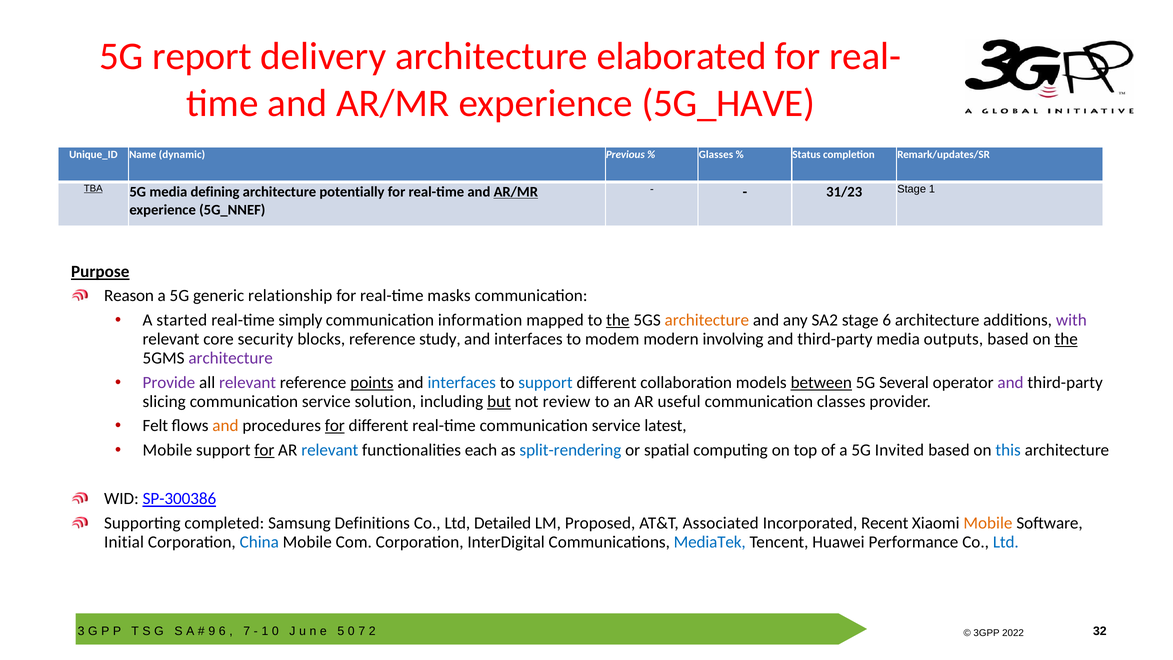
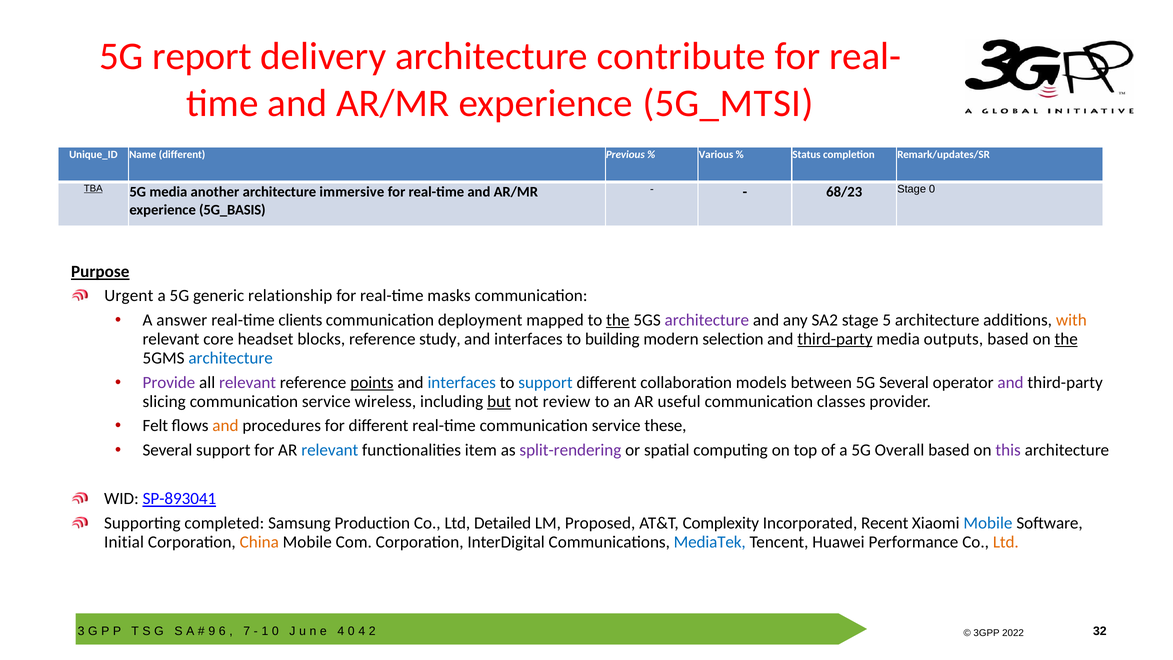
elaborated: elaborated -> contribute (681, 56)
5G_HAVE: 5G_HAVE -> 5G_MTSI (728, 103)
Name dynamic: dynamic -> different (182, 154)
Glasses: Glasses -> Various (716, 154)
31/23: 31/23 -> 68/23 (844, 192)
Stage 1: 1 -> 0 (932, 189)
defining: defining -> another (215, 192)
potentially: potentially -> immersive (352, 192)
AR/MR underline: present -> none (516, 192)
5G_NNEF: 5G_NNEF -> 5G_BASIS (232, 210)
Reason: Reason -> Urgent (129, 296)
started: started -> answer (182, 320)
simply: simply -> clients (300, 320)
information: information -> deployment (480, 320)
architecture colour: orange -> purple (707, 320)
stage 6: 6 -> 5 (887, 320)
with colour: purple -> orange (1071, 320)
security: security -> headset (266, 339)
modem: modem -> building (612, 339)
involving: involving -> selection (733, 339)
third-party underline: none -> present (835, 339)
architecture colour: purple -> blue (231, 358)
between underline: present -> none (821, 382)
solution: solution -> wireless (385, 401)
for underline: present -> none (335, 426)
latest: latest -> these (665, 426)
Mobile: Mobile -> Several (167, 450)
for underline: present -> none (264, 450)
each: each -> item (481, 450)
split-rendering colour: blue -> purple (570, 450)
Invited: Invited -> Overall (900, 450)
this colour: blue -> purple (1008, 450)
SP-300386: SP-300386 -> SP-893041 (179, 498)
Definitions: Definitions -> Production (372, 523)
Associated: Associated -> Complexity (721, 523)
Mobile colour: orange -> blue (988, 523)
China colour: blue -> orange (259, 542)
Ltd colour: blue -> orange (1006, 542)
5: 5 -> 4 (341, 631)
7: 7 -> 4 (362, 631)
